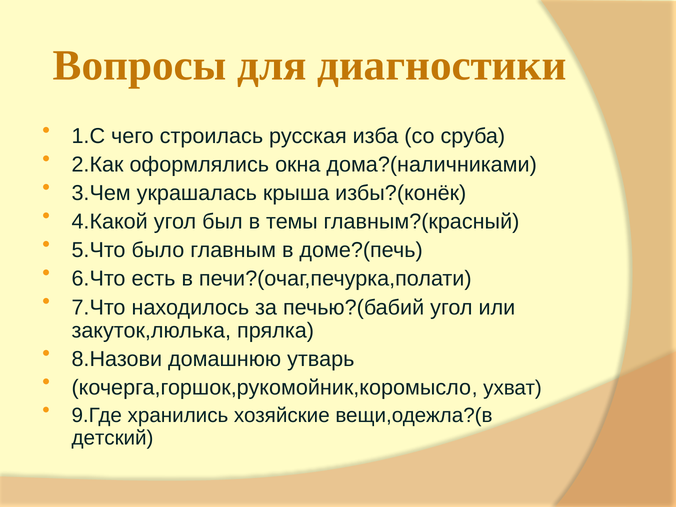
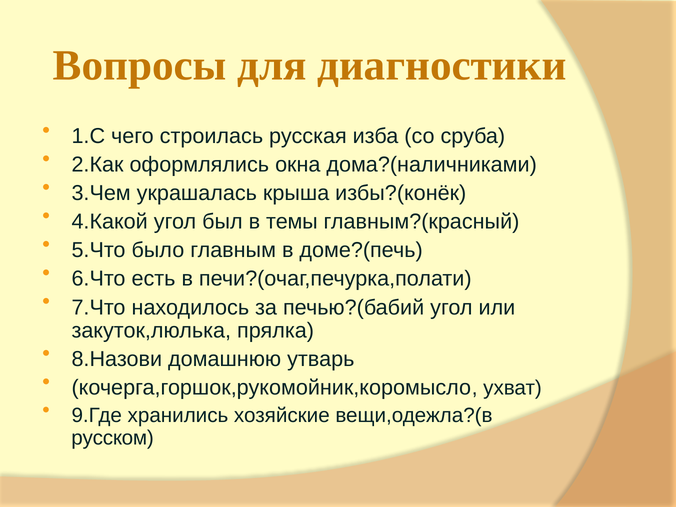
детский: детский -> русском (113, 438)
